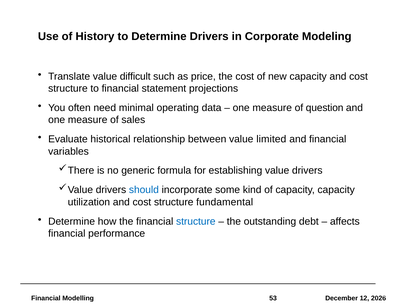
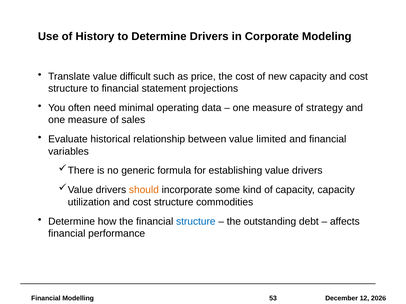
question: question -> strategy (325, 108)
should colour: blue -> orange (144, 190)
fundamental: fundamental -> commodities (225, 202)
